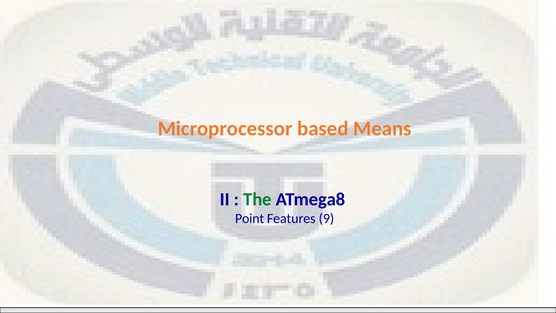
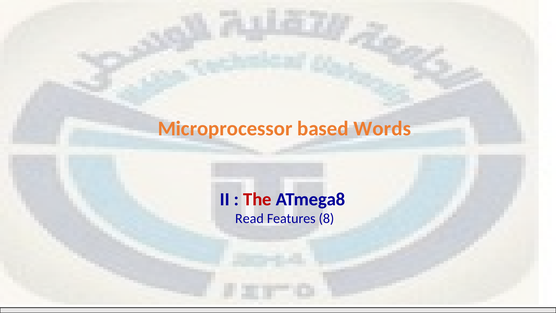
Means: Means -> Words (382, 129)
The colour: green -> red (257, 199)
Point: Point -> Read (249, 218)
9: 9 -> 8 (326, 218)
